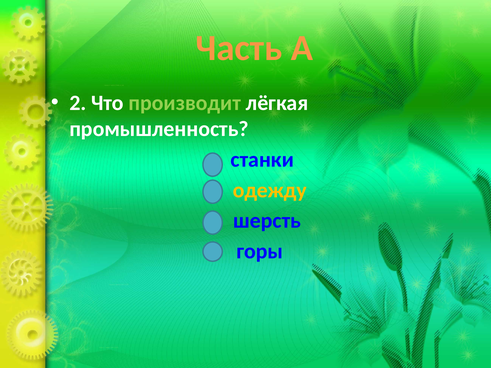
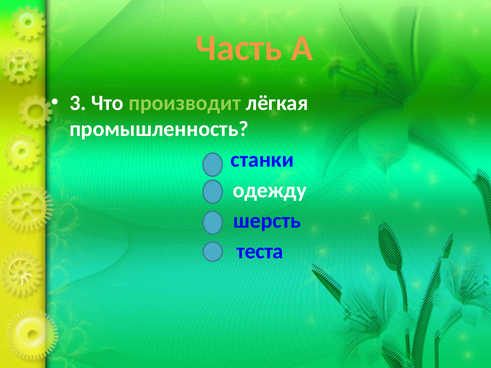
2: 2 -> 3 (78, 103)
одежду colour: yellow -> white (270, 190)
горы: горы -> теста (260, 251)
